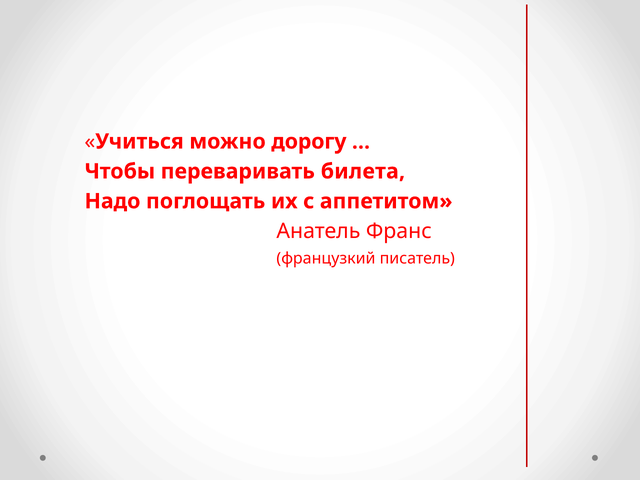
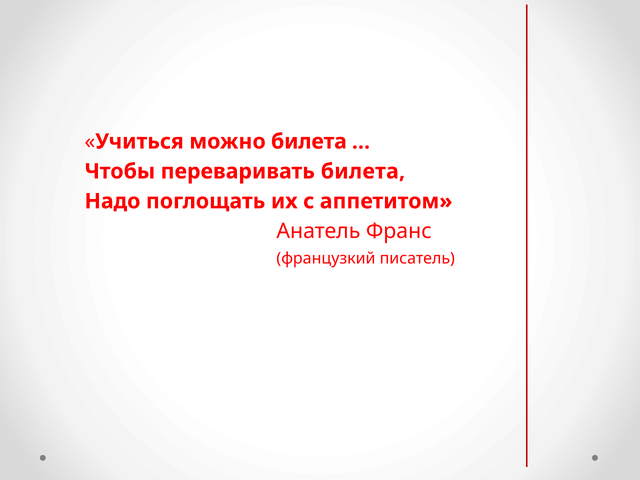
можно дорогу: дорогу -> билета (309, 142)
